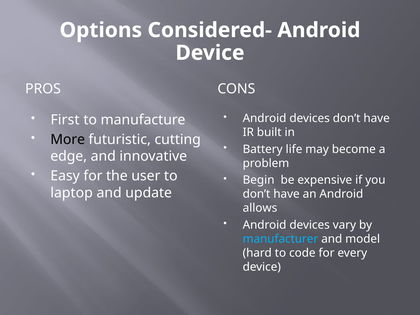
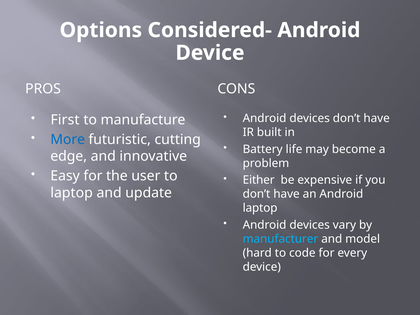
More colour: black -> blue (68, 140)
Begin: Begin -> Either (259, 180)
allows: allows -> laptop (260, 208)
